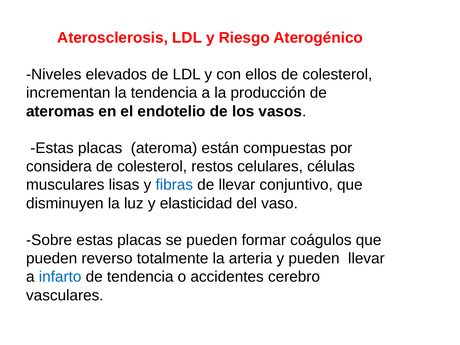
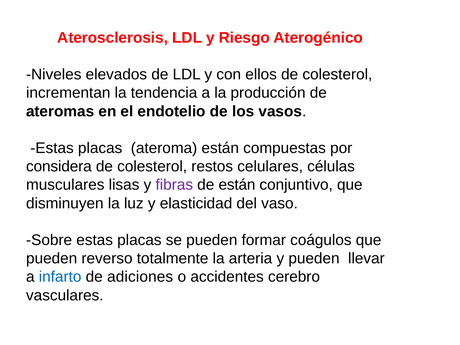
fibras colour: blue -> purple (174, 185)
de llevar: llevar -> están (237, 185)
de tendencia: tendencia -> adiciones (140, 277)
